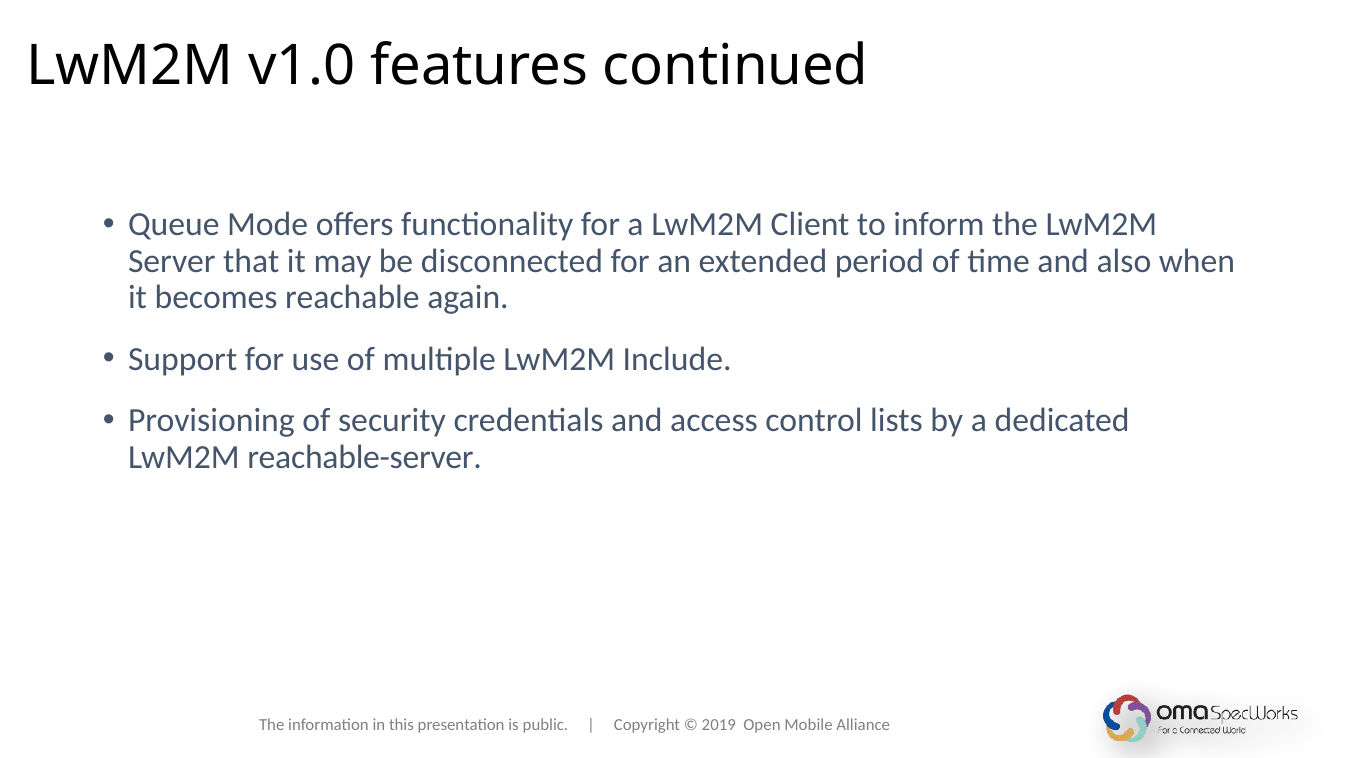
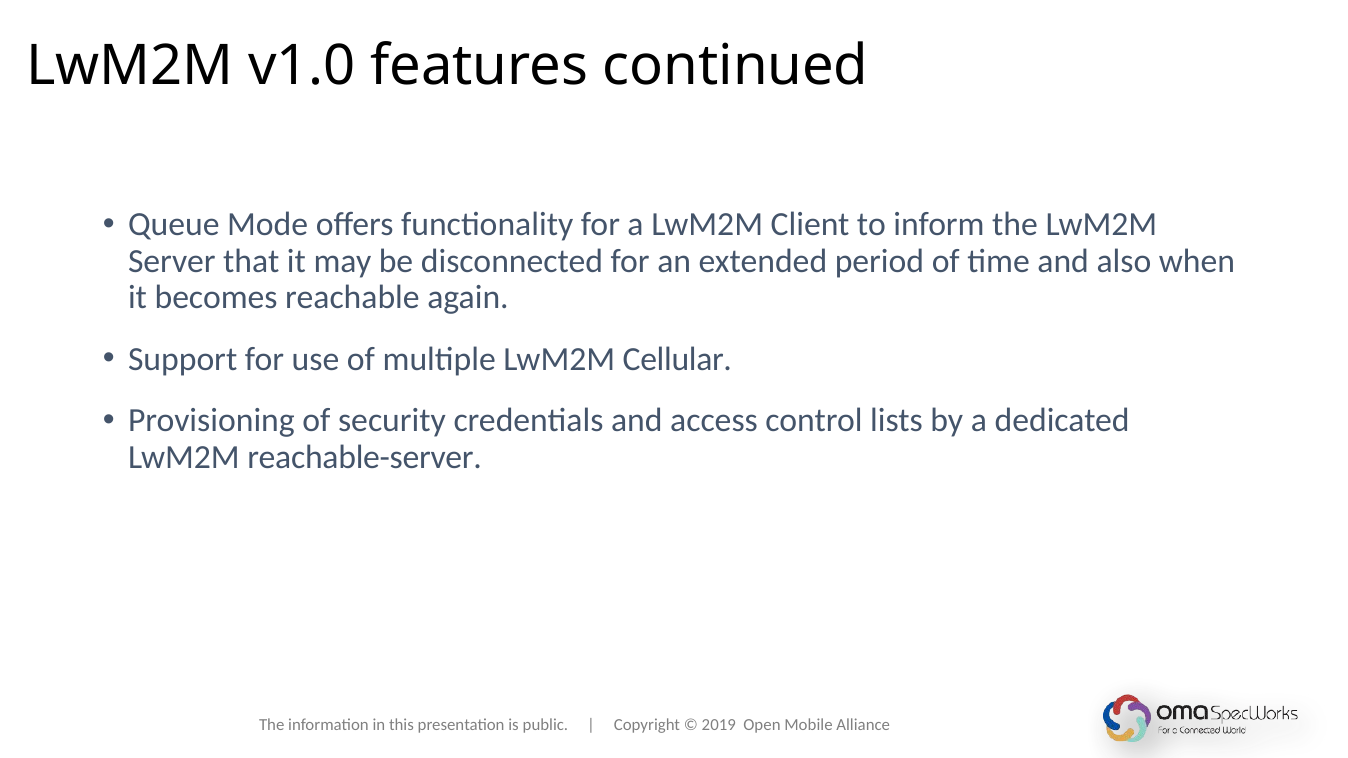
Include: Include -> Cellular (677, 359)
